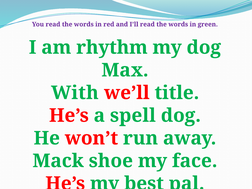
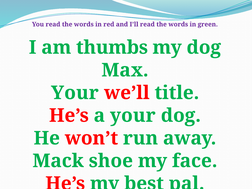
rhythm: rhythm -> thumbs (112, 47)
With: With -> Your (75, 93)
a spell: spell -> your (133, 116)
